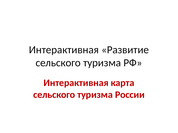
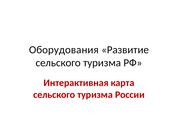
Интерактивная: Интерактивная -> Оборудования (64, 50)
